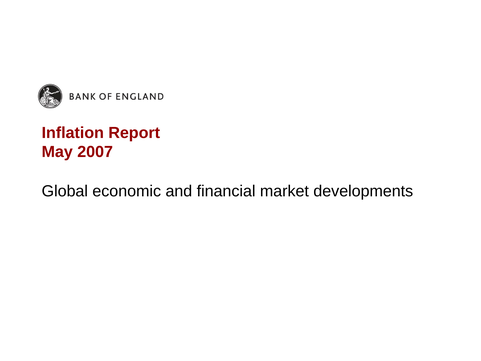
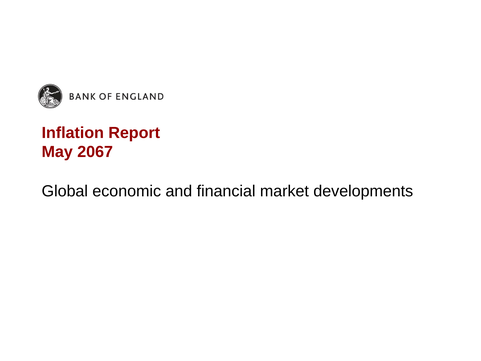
2007: 2007 -> 2067 (95, 152)
